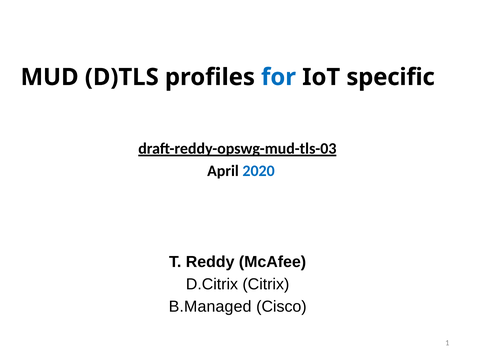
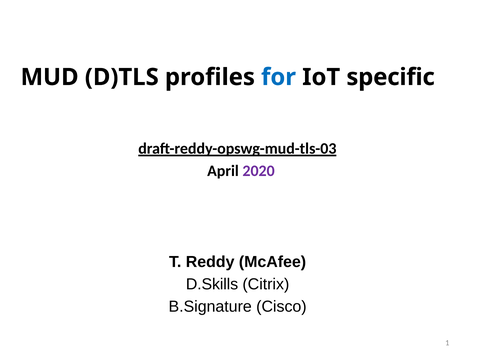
2020 colour: blue -> purple (259, 171)
D.Citrix: D.Citrix -> D.Skills (212, 284)
B.Managed: B.Managed -> B.Signature (210, 306)
